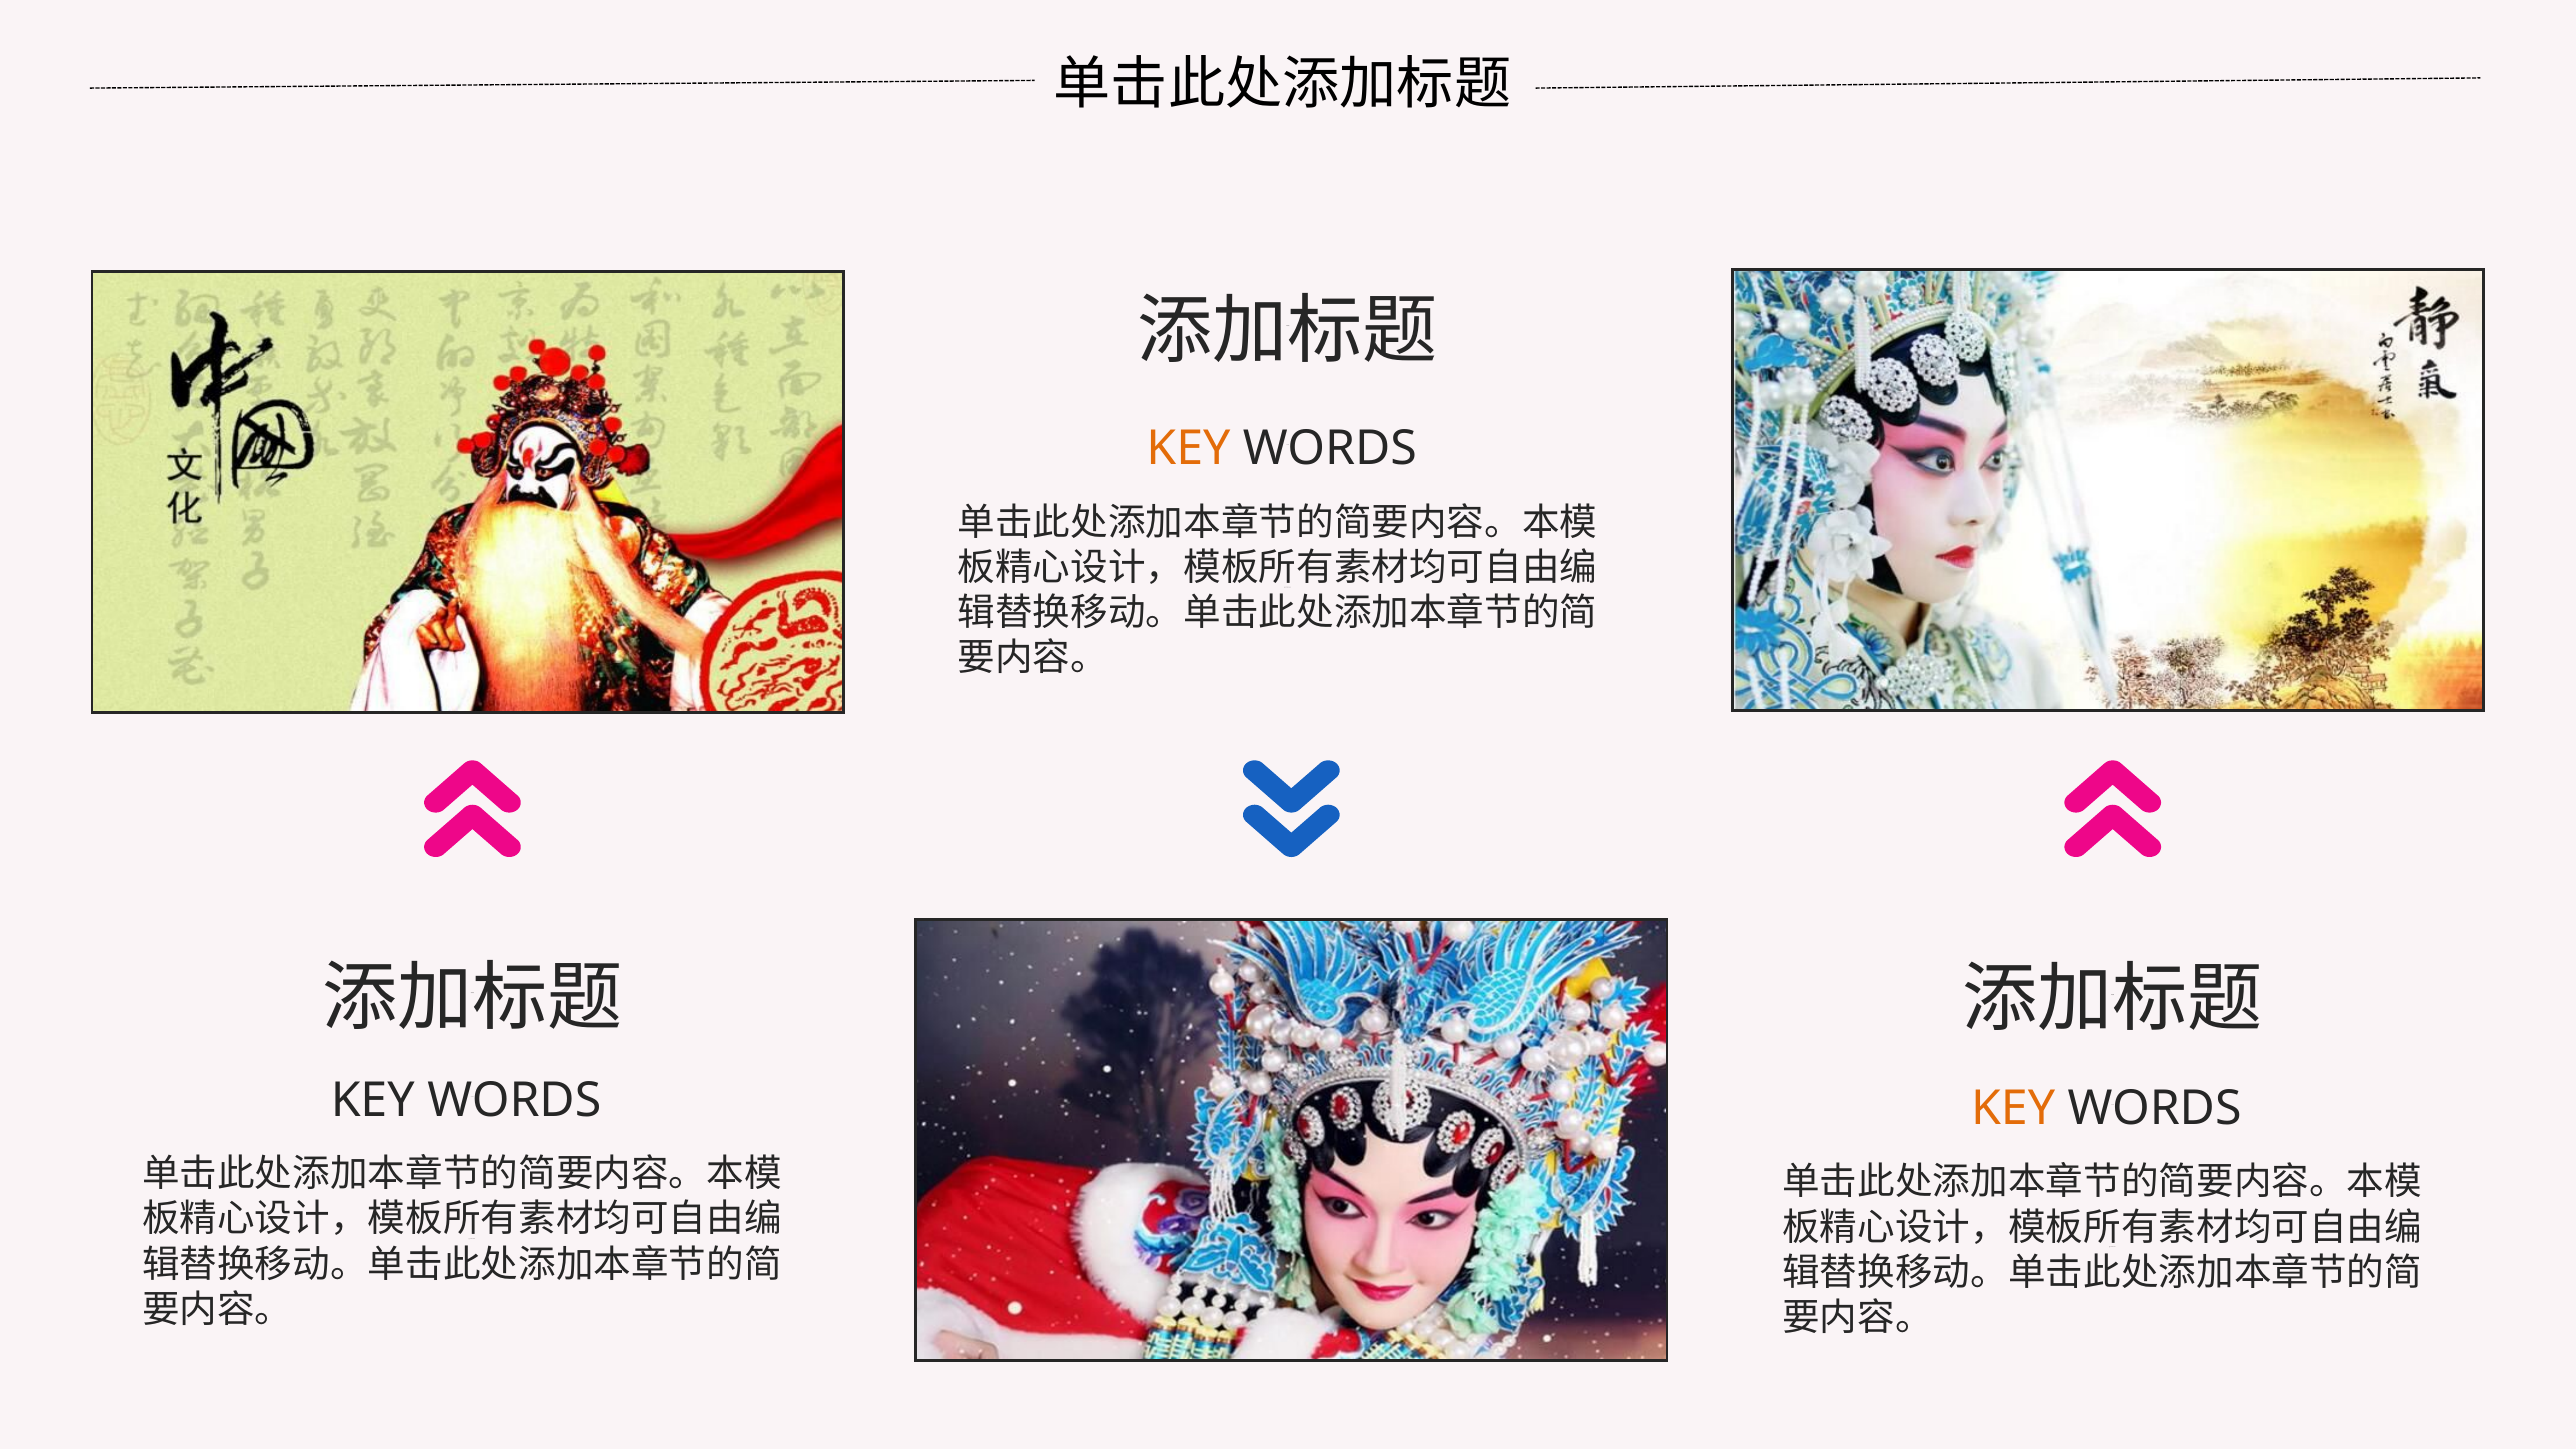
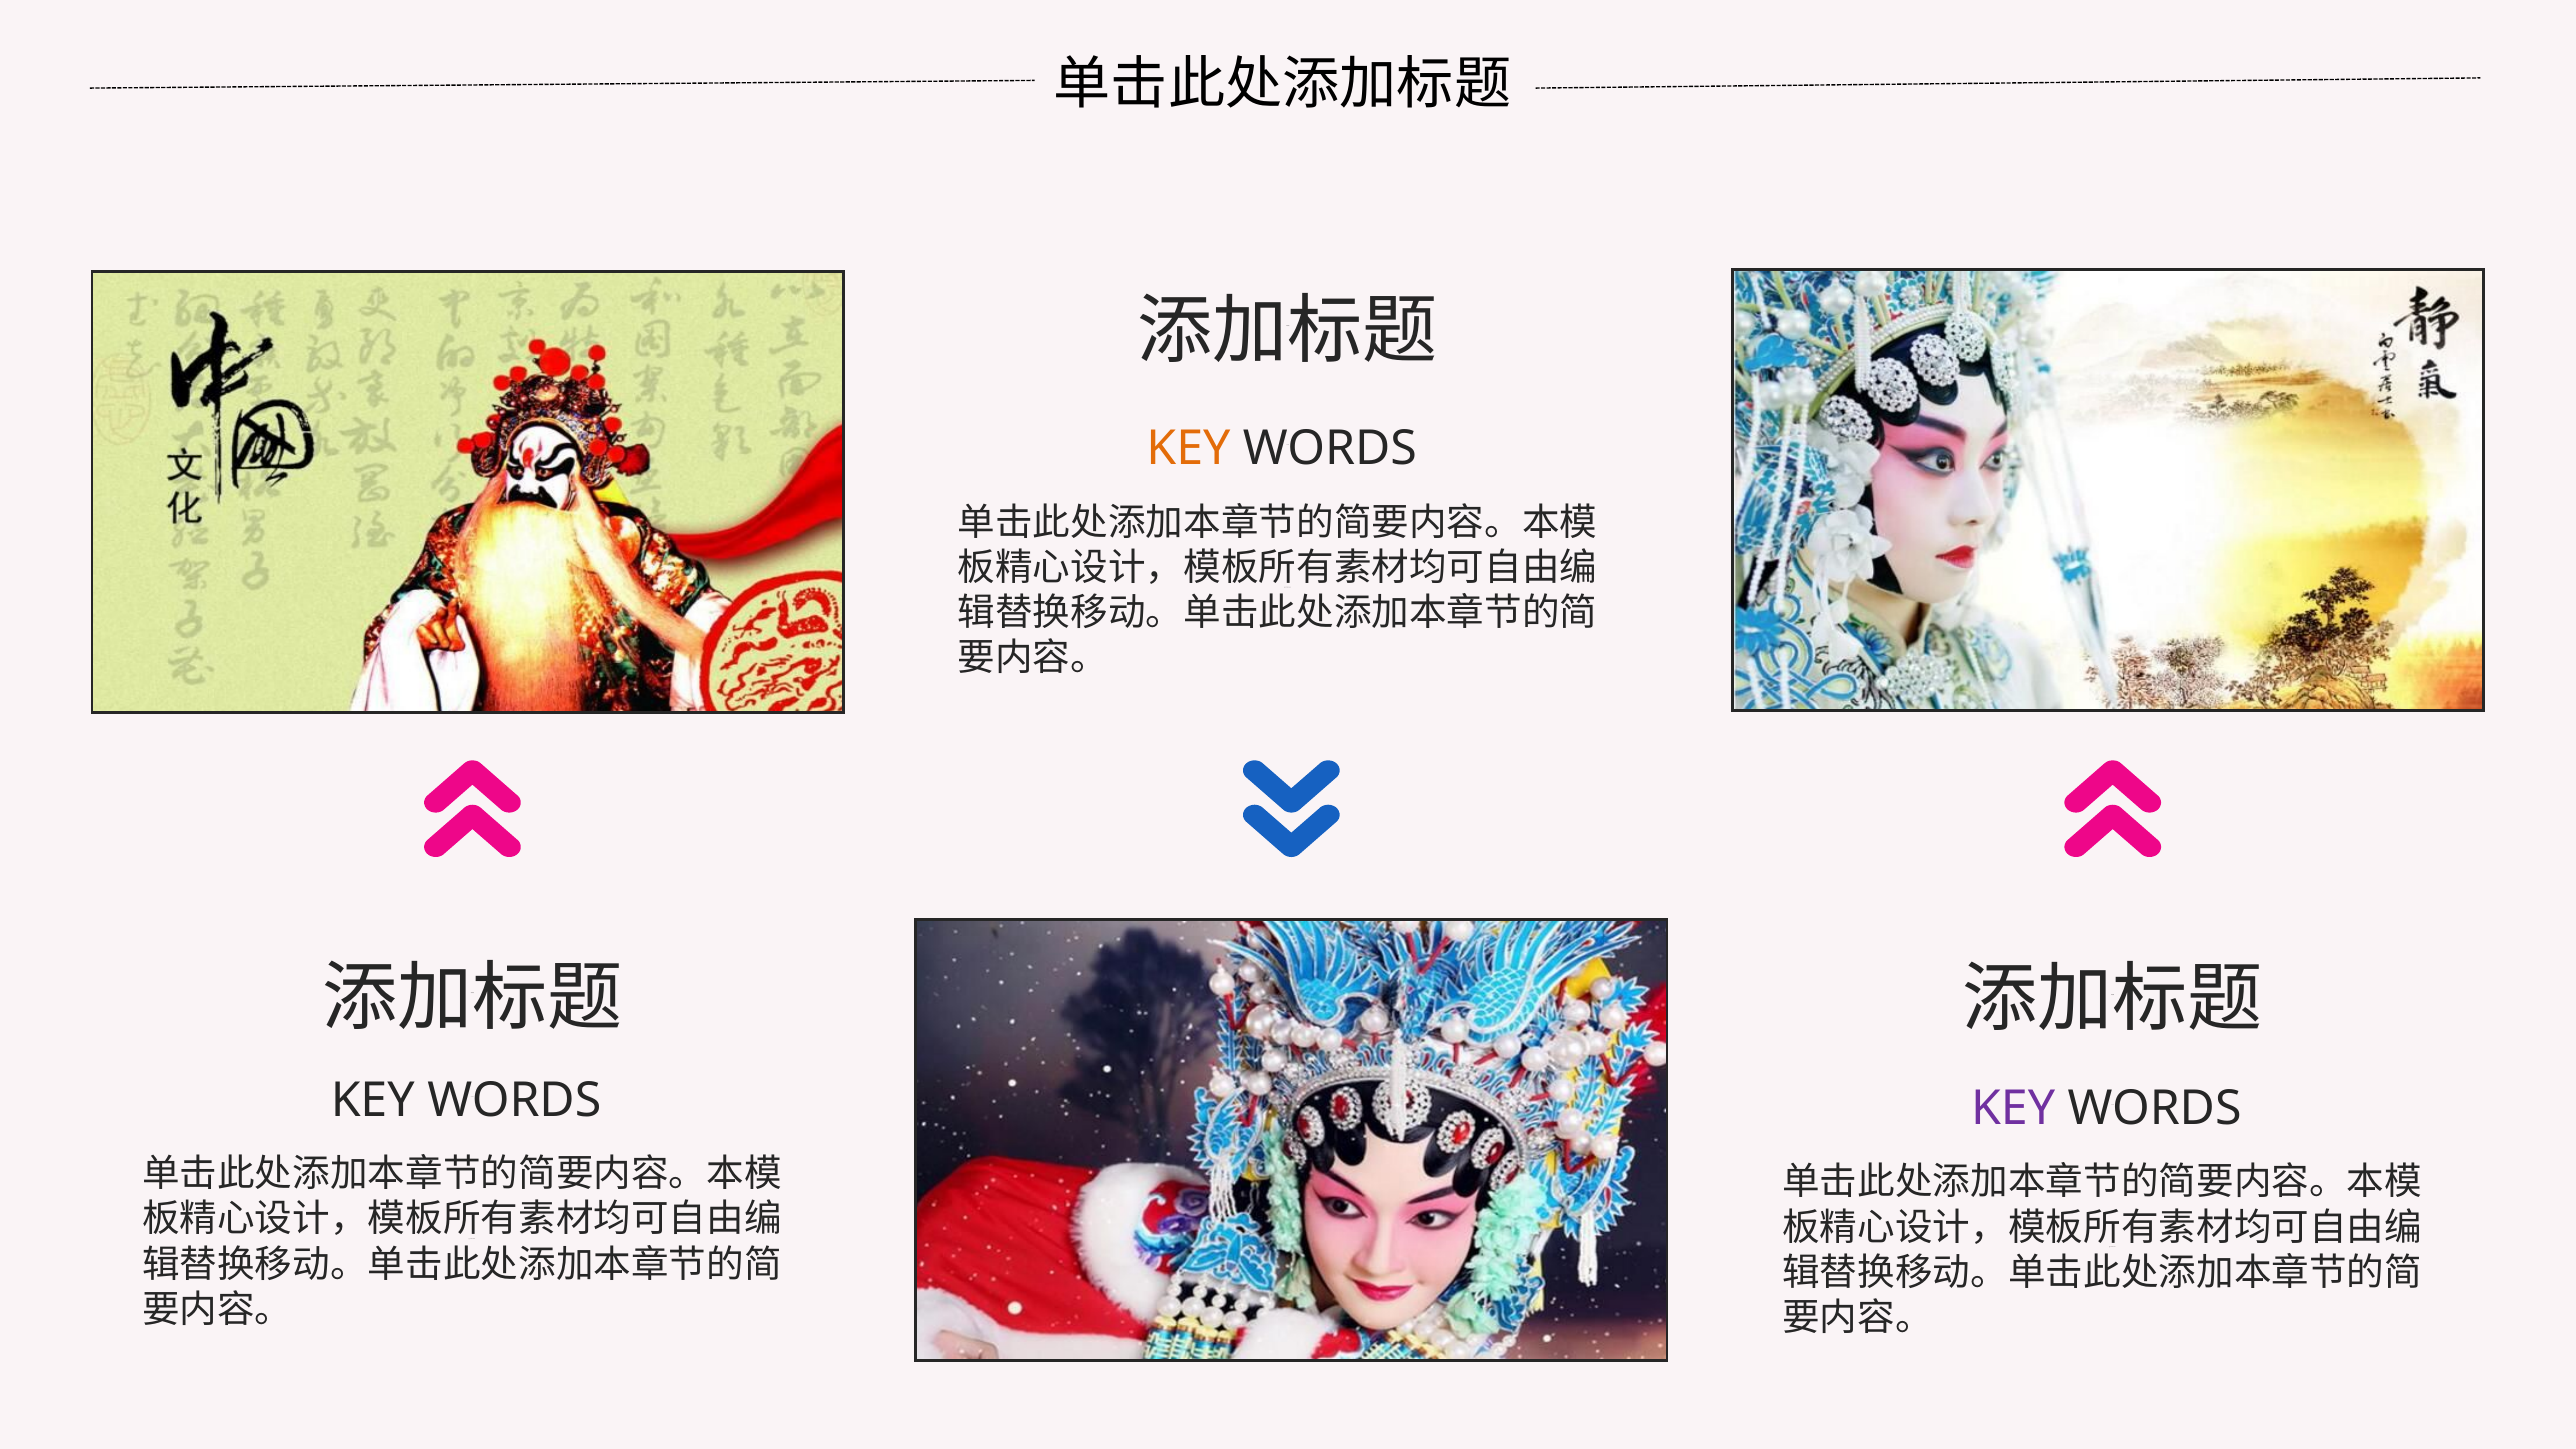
KEY colour: orange -> purple (2013, 1108)
